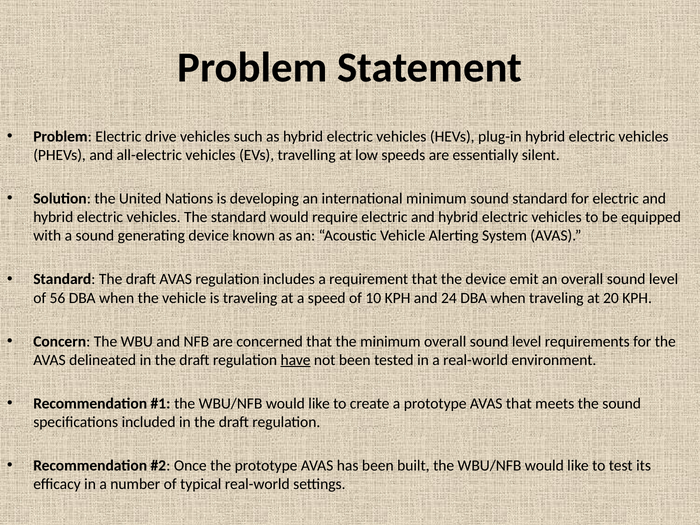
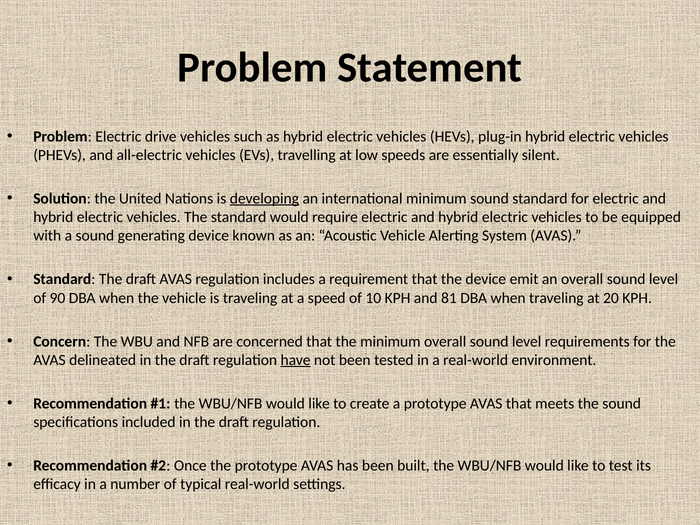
developing underline: none -> present (264, 199)
56: 56 -> 90 (57, 298)
24: 24 -> 81 (449, 298)
